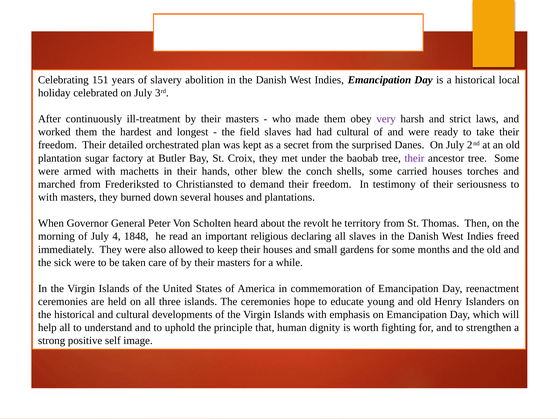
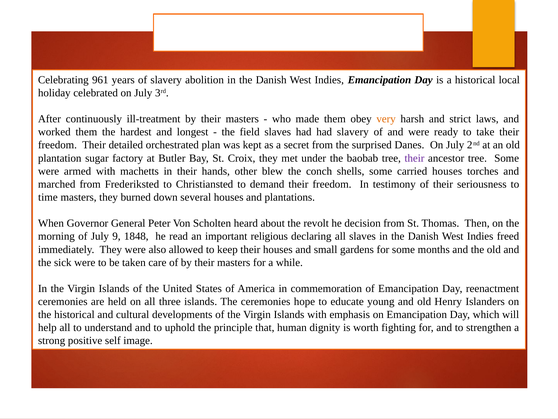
151: 151 -> 961 (100, 80)
very colour: purple -> orange (386, 119)
had cultural: cultural -> slavery (353, 132)
with: with -> time (48, 197)
territory: territory -> decision (363, 223)
4: 4 -> 9 (116, 236)
